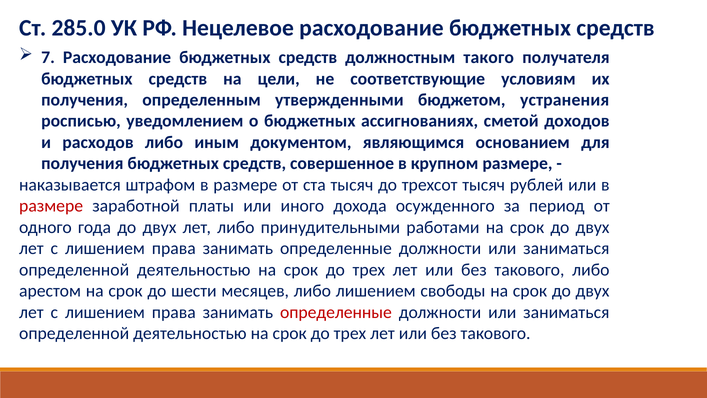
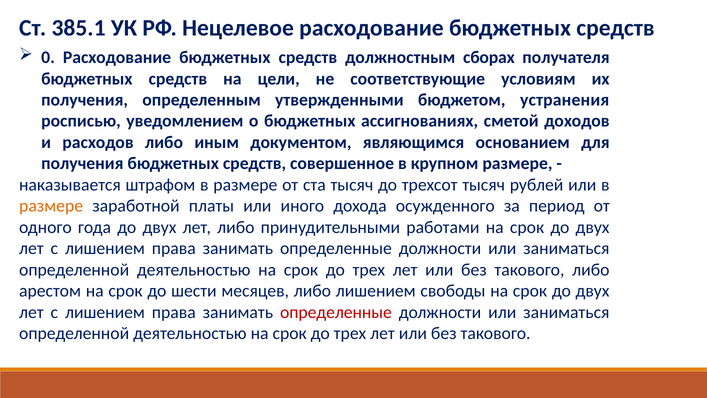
285.0: 285.0 -> 385.1 (79, 28)
7: 7 -> 0 (48, 57)
такого: такого -> сборах (489, 57)
размере colour: red -> orange (51, 206)
